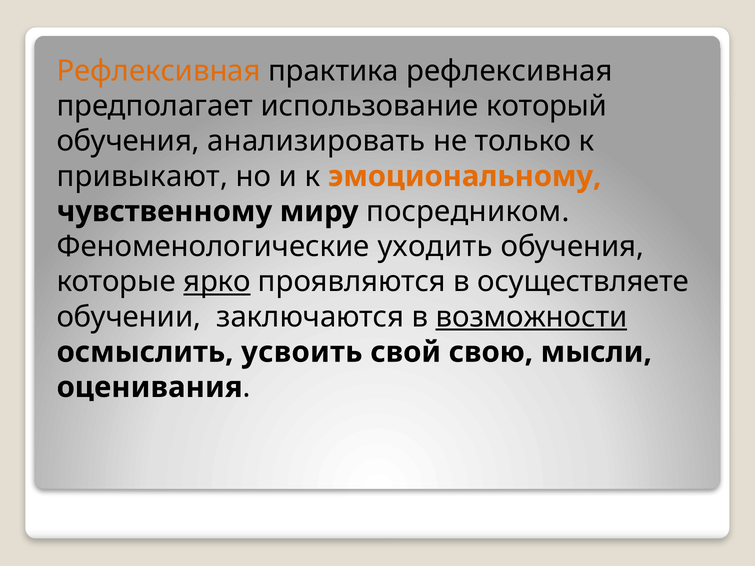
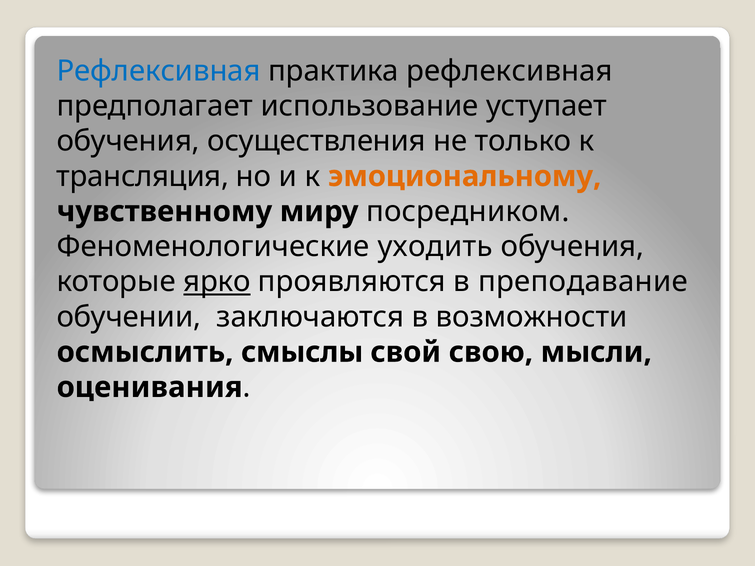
Рефлексивная colour: orange -> blue (159, 71)
который: который -> уступает (547, 106)
анализировать: анализировать -> осуществления (317, 141)
привыкают: привыкают -> трансляция (143, 176)
осуществляете: осуществляете -> преподавание (583, 282)
возможности underline: present -> none (532, 317)
усвоить: усвоить -> смыслы (302, 352)
